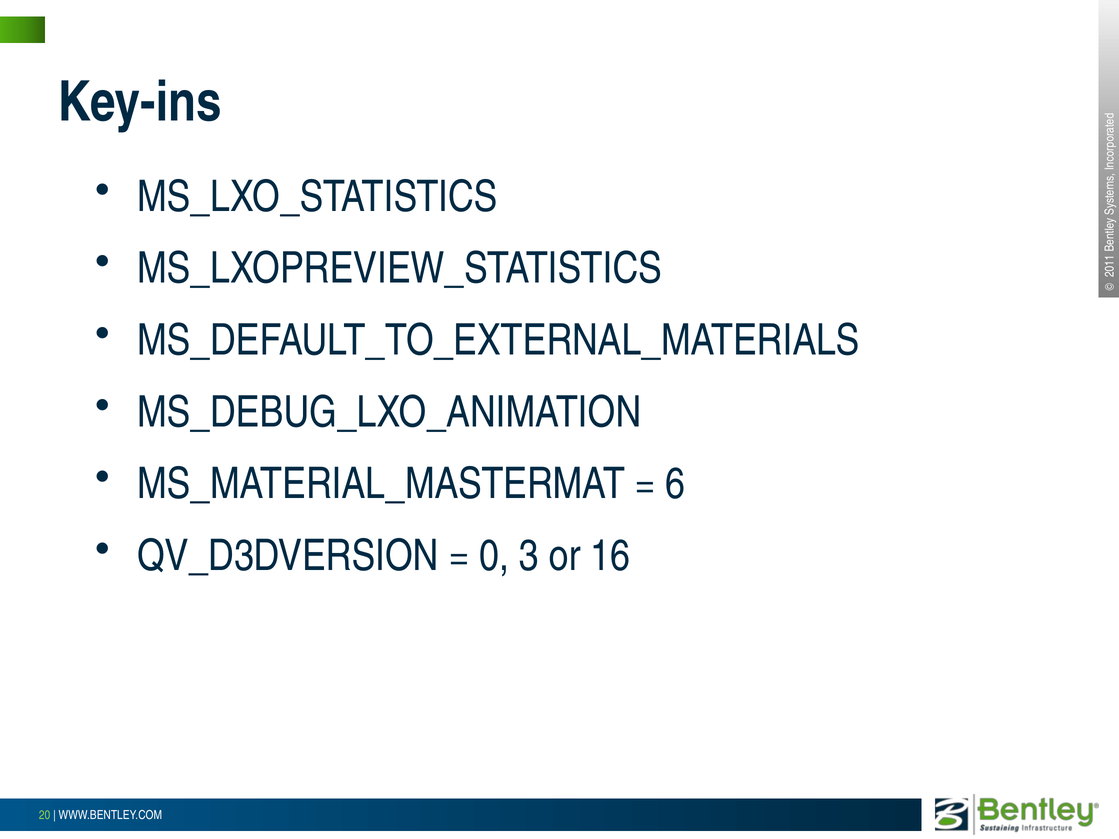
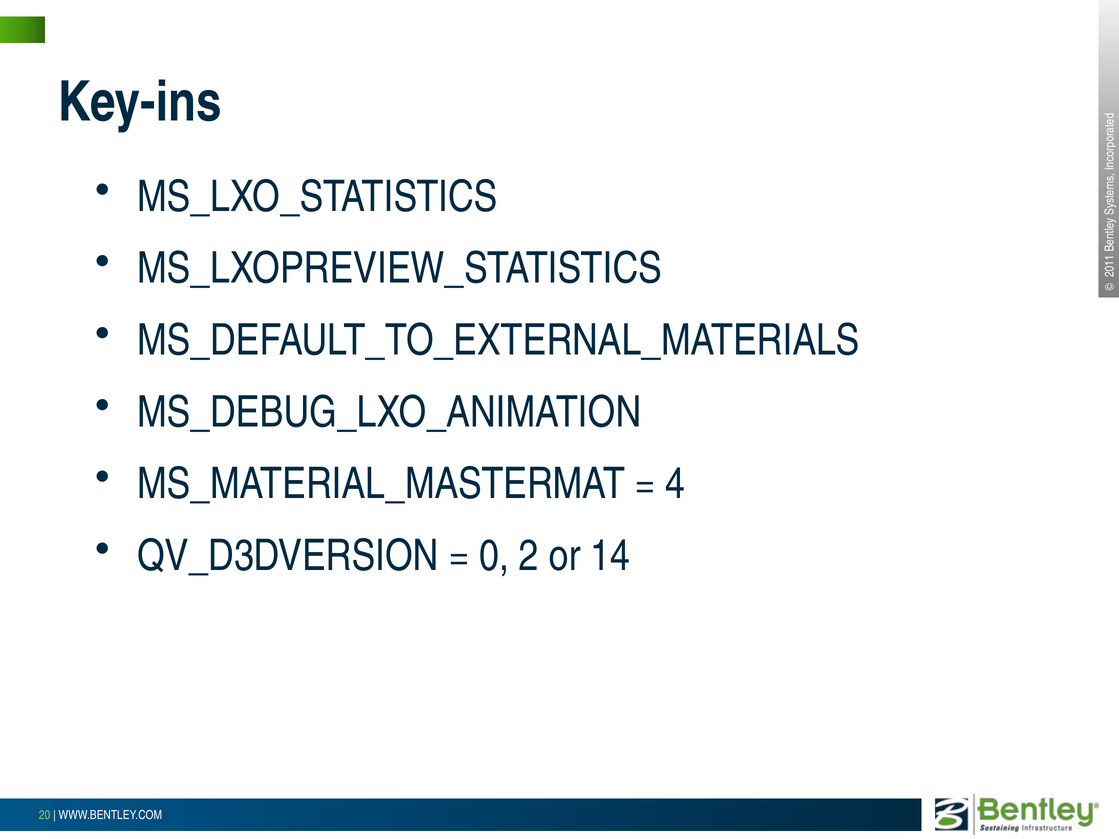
6: 6 -> 4 (675, 484)
0 3: 3 -> 2 (529, 556)
16: 16 -> 14 (610, 556)
